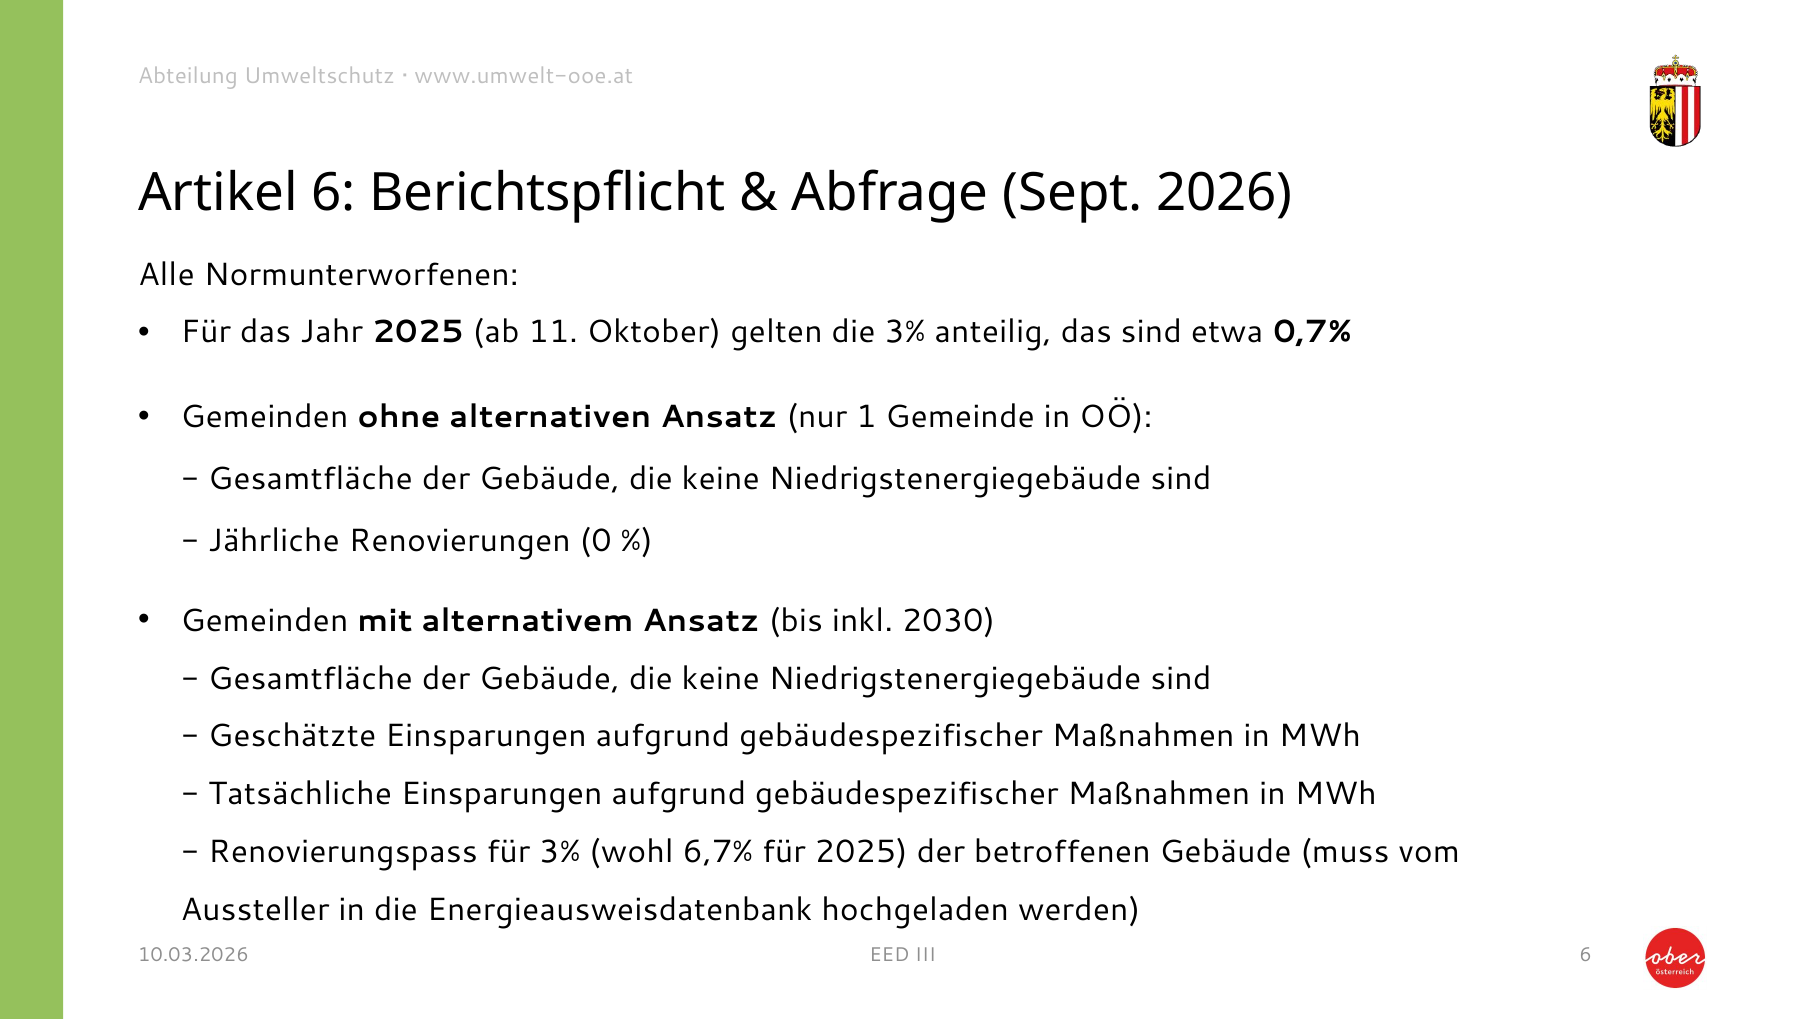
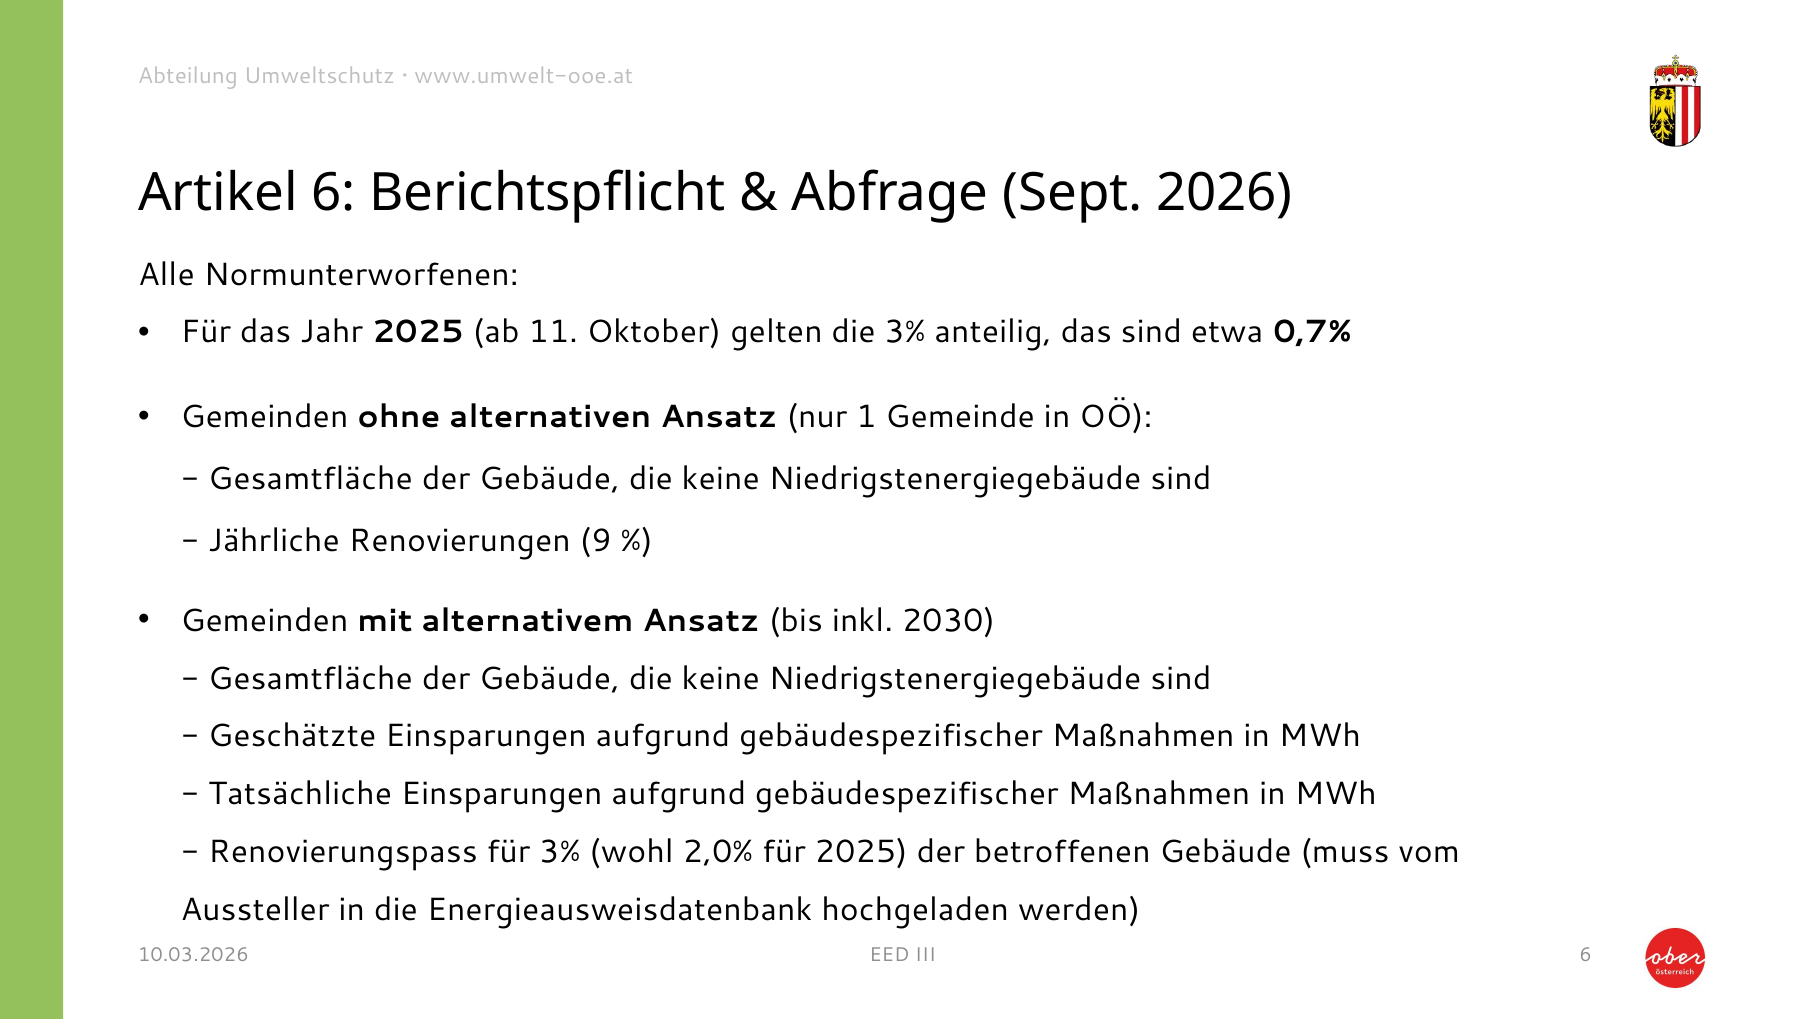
0: 0 -> 9 (596, 541)
6,7%: 6,7% -> 2,0% (718, 852)
